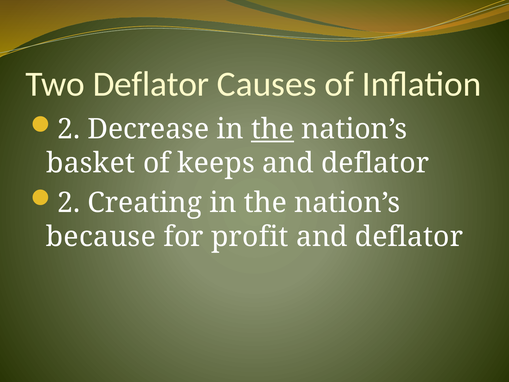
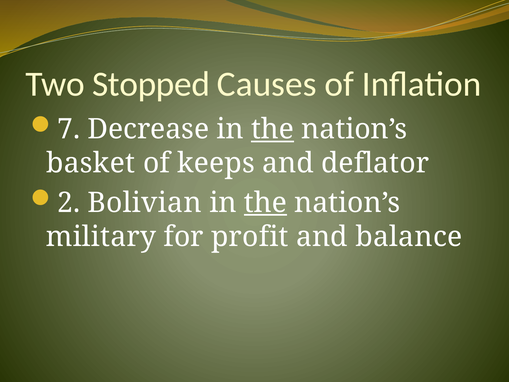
Two Deflator: Deflator -> Stopped (151, 84)
2: 2 -> 7 (69, 129)
Creating: Creating -> Bolivian (145, 203)
the underline: none -> present (265, 203)
because: because -> military (101, 237)
deflator: deflator -> balance (409, 237)
